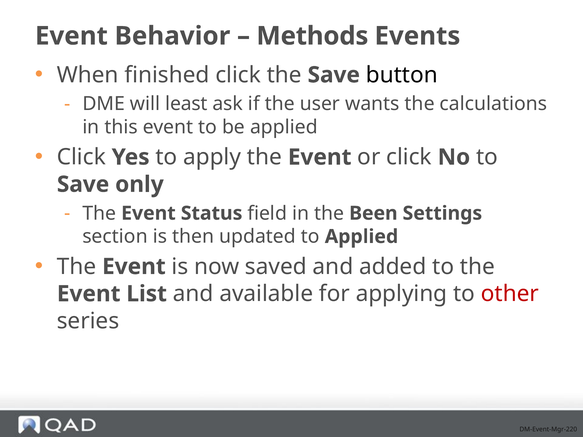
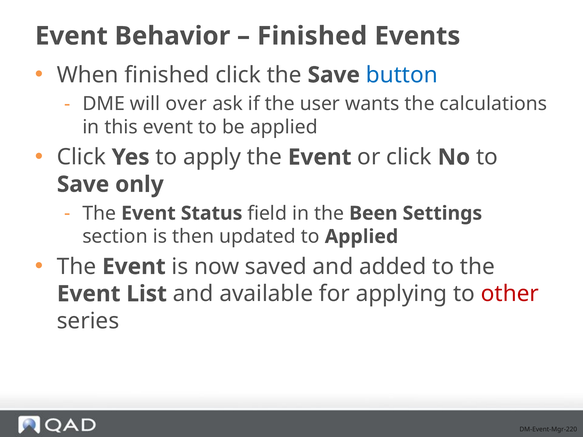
Methods: Methods -> Finished (312, 36)
button colour: black -> blue (402, 75)
least: least -> over (186, 104)
